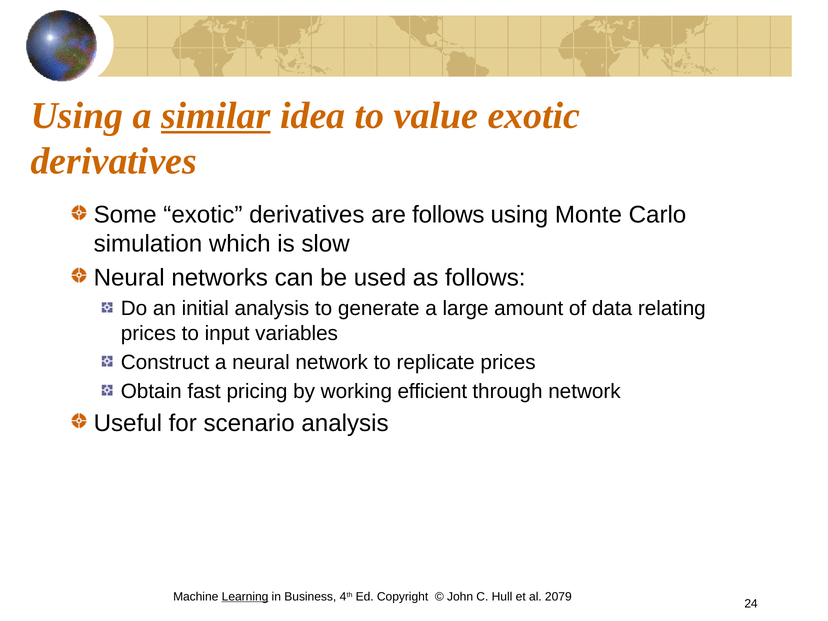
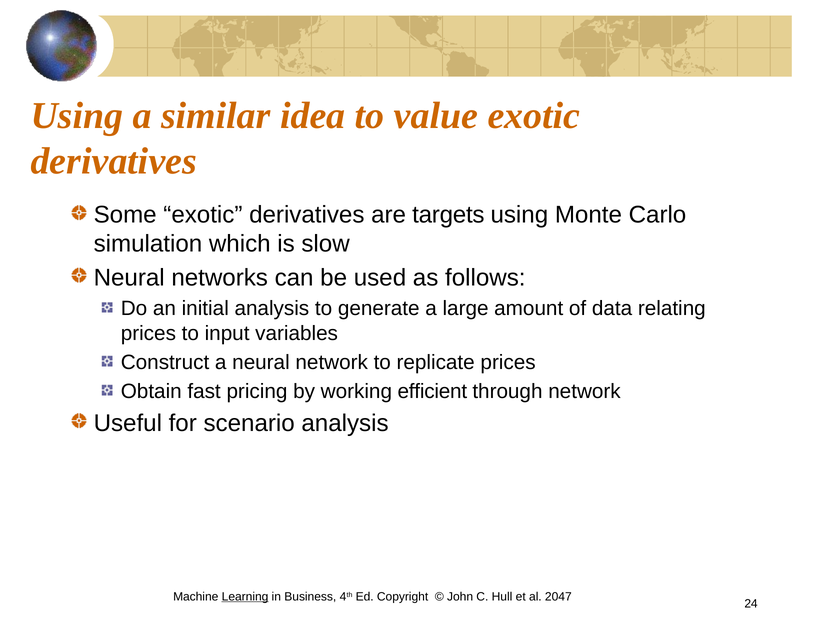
similar underline: present -> none (216, 116)
are follows: follows -> targets (448, 215)
2079: 2079 -> 2047 (558, 597)
